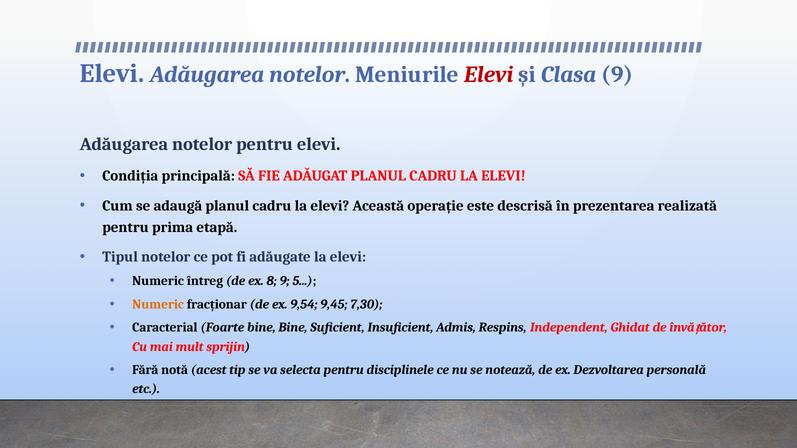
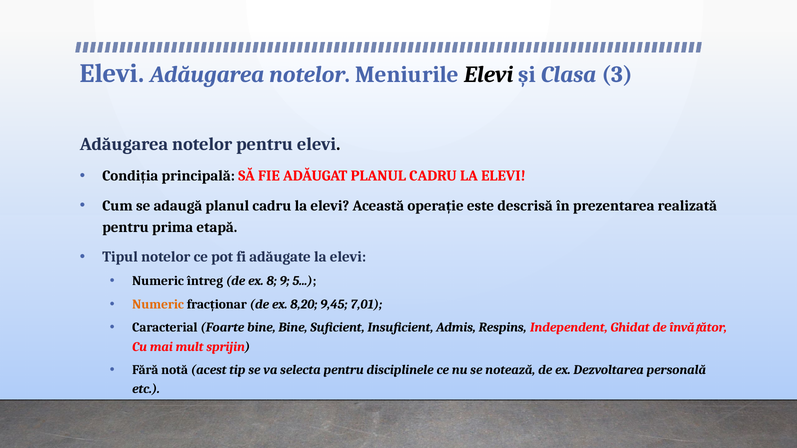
Elevi colour: red -> black (489, 75)
Clasa 9: 9 -> 3 (617, 75)
9,54: 9,54 -> 8,20 (304, 305)
7,30: 7,30 -> 7,01 (366, 305)
